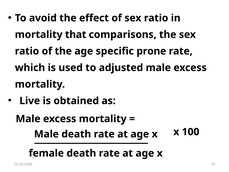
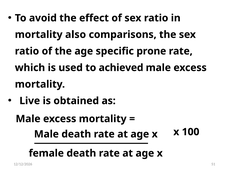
that: that -> also (76, 35)
adjusted: adjusted -> achieved (121, 68)
